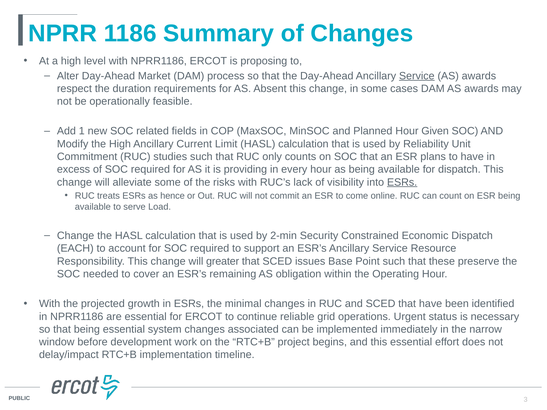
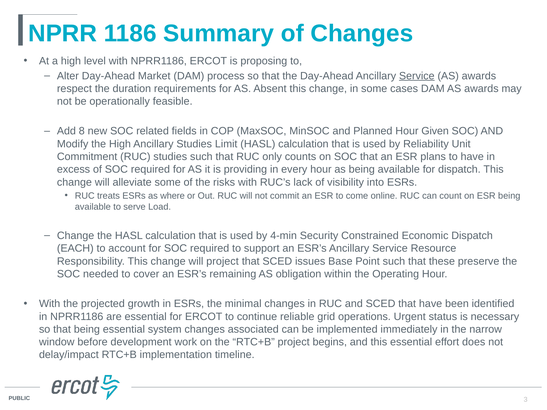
1: 1 -> 8 (82, 131)
Ancillary Current: Current -> Studies (194, 144)
ESRs underline: present -> none (402, 182)
hence: hence -> where (173, 196)
2-min: 2-min -> 4-min (284, 236)
will greater: greater -> project (223, 261)
